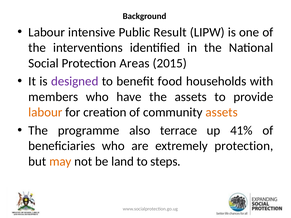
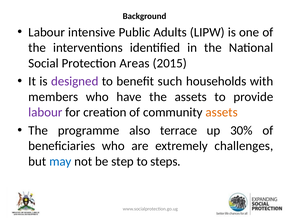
Result: Result -> Adults (170, 32)
food: food -> such (170, 81)
labour colour: orange -> purple (45, 112)
41%: 41% -> 30% (241, 131)
extremely protection: protection -> challenges (244, 146)
may colour: orange -> blue (60, 162)
land: land -> step (123, 162)
